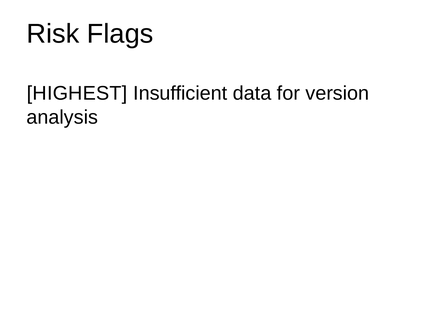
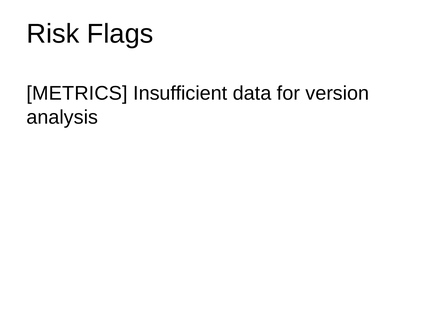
HIGHEST: HIGHEST -> METRICS (77, 93)
